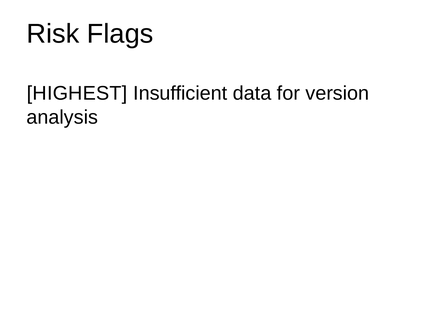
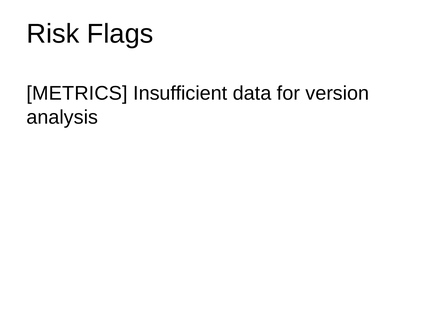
HIGHEST: HIGHEST -> METRICS (77, 93)
